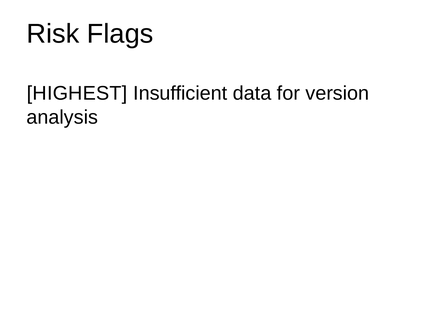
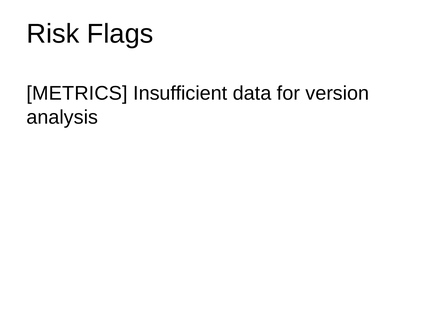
HIGHEST: HIGHEST -> METRICS (77, 93)
